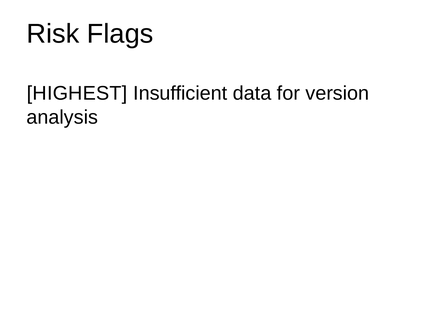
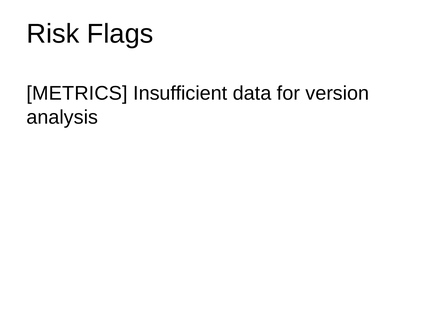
HIGHEST: HIGHEST -> METRICS (77, 93)
